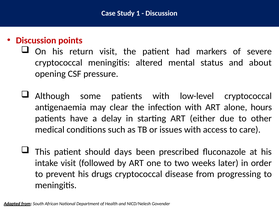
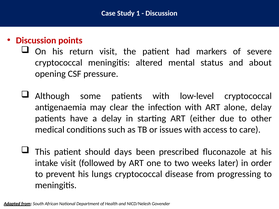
alone hours: hours -> delay (261, 107)
drugs: drugs -> lungs (102, 174)
